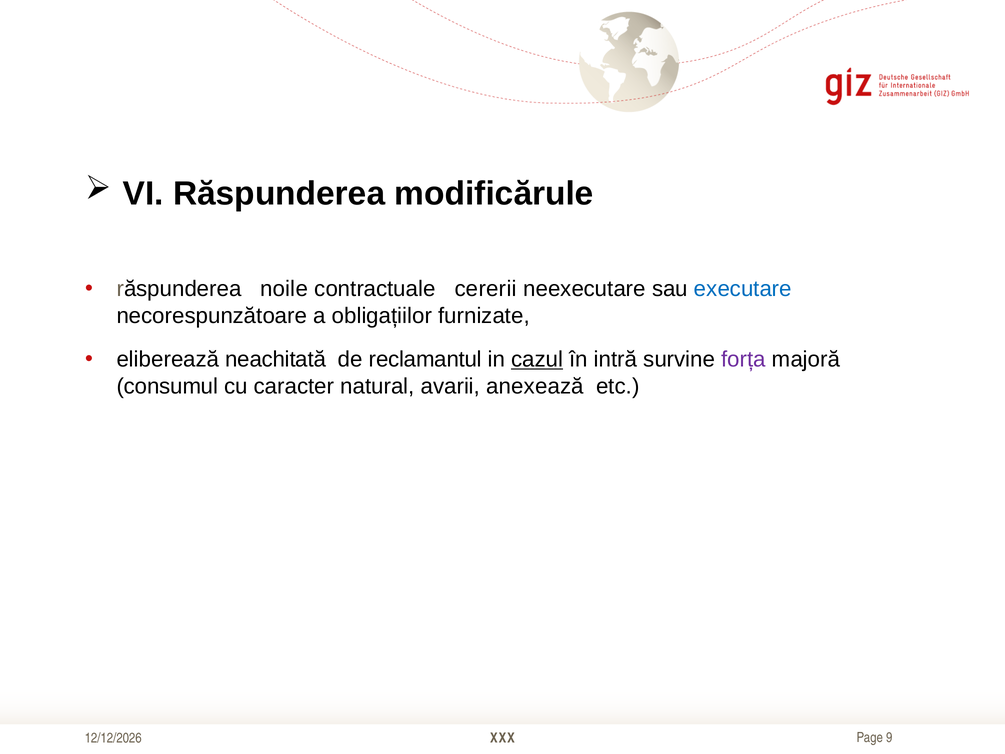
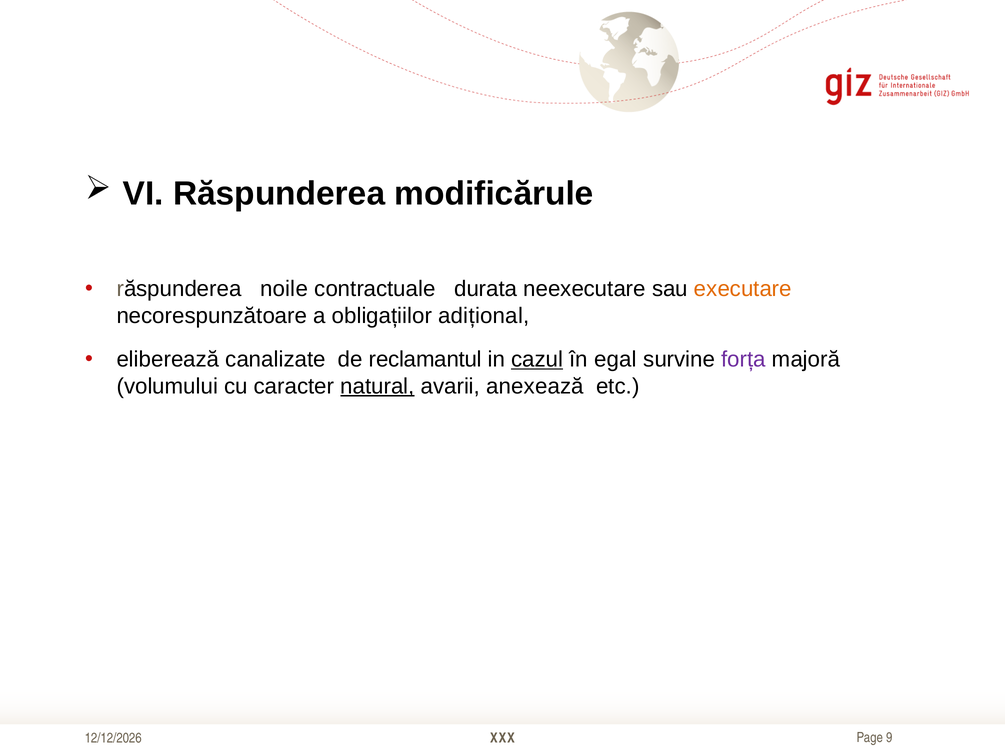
cererii: cererii -> durata (486, 289)
executare colour: blue -> orange (743, 289)
furnizate: furnizate -> adițional (484, 316)
neachitată: neachitată -> canalizate (275, 359)
intră: intră -> egal (615, 359)
consumul: consumul -> volumului (167, 386)
natural underline: none -> present (377, 386)
